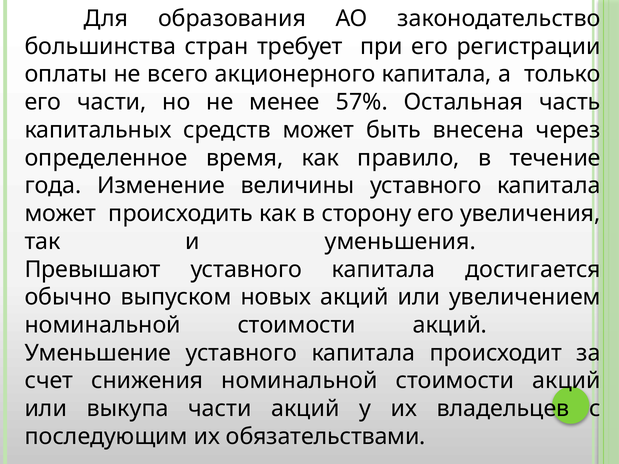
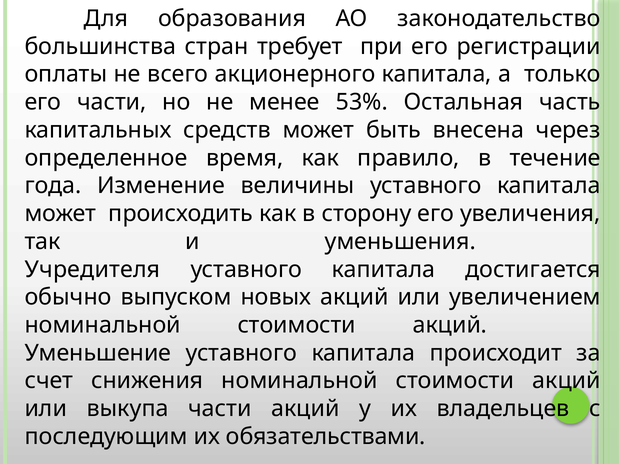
57%: 57% -> 53% (362, 102)
Превышают: Превышают -> Учредителя (93, 270)
